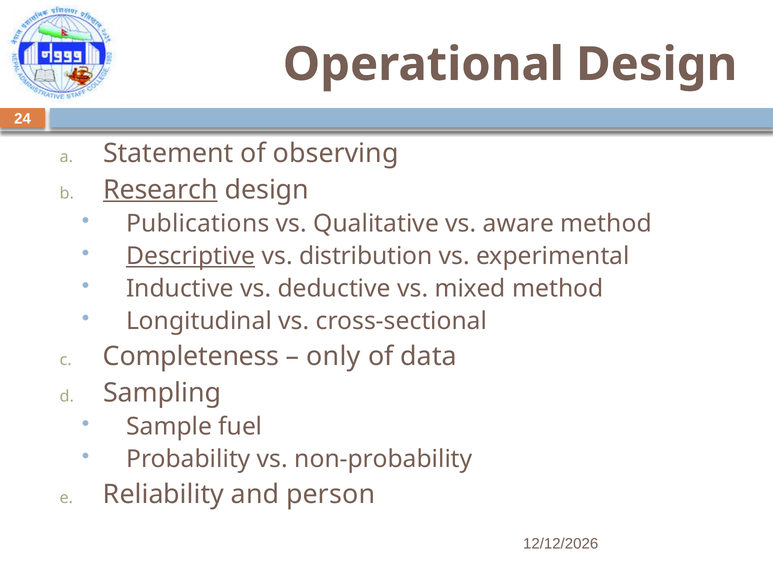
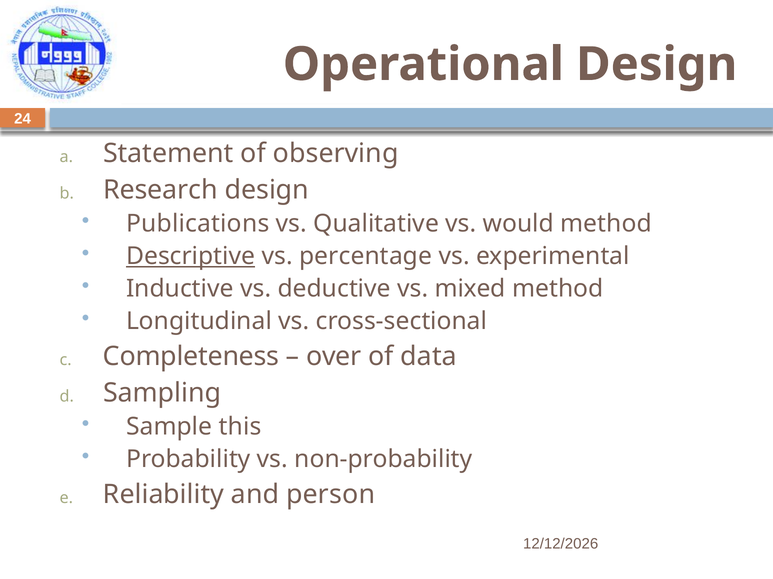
Research underline: present -> none (160, 190)
aware: aware -> would (518, 224)
distribution: distribution -> percentage (366, 256)
only: only -> over (334, 357)
fuel: fuel -> this (240, 427)
